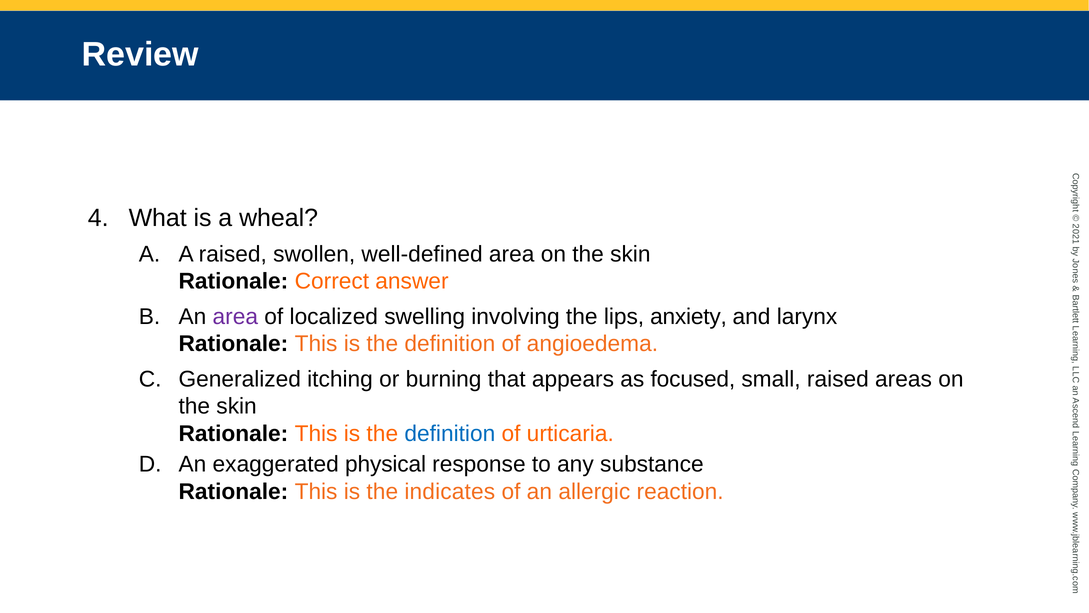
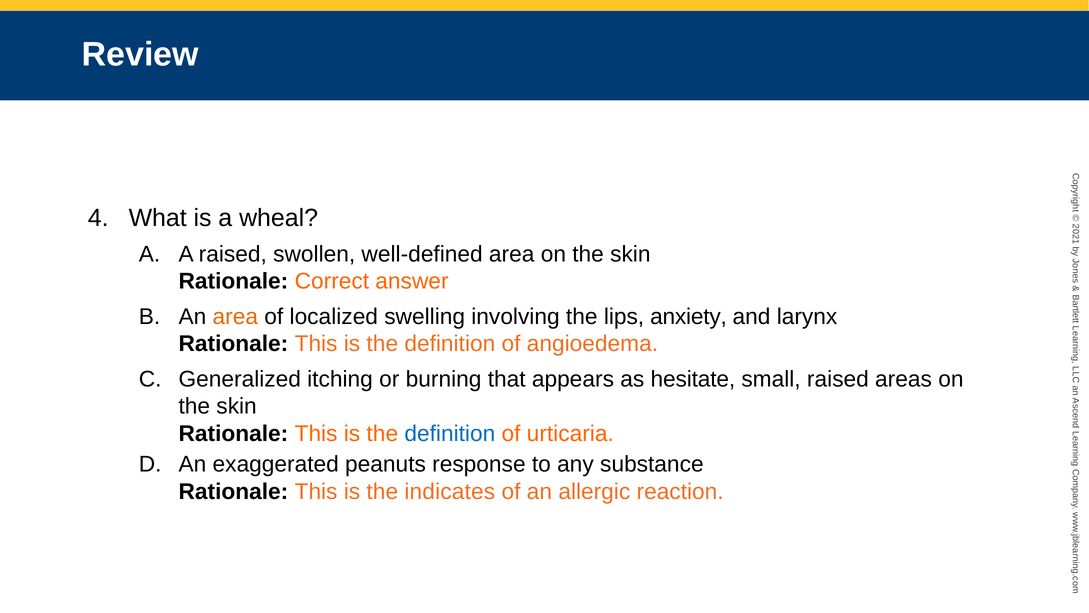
area colour: purple -> orange (235, 316)
focused: focused -> hesitate (693, 379)
physical: physical -> peanuts (386, 464)
